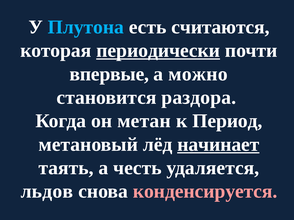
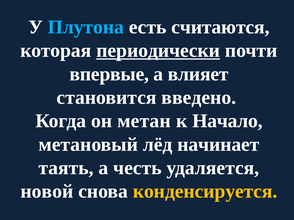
можно: можно -> влияет (198, 74)
раздора: раздора -> введено (199, 98)
Период: Период -> Начало (227, 121)
начинает underline: present -> none (218, 145)
льдов: льдов -> новой (47, 192)
конденсируется colour: pink -> yellow (205, 192)
